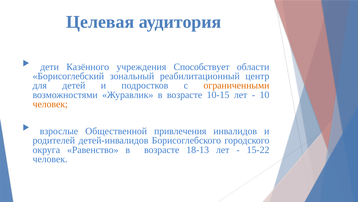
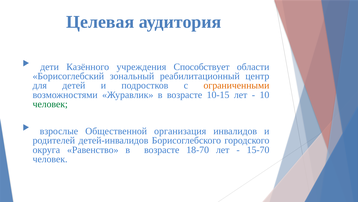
человек colour: orange -> green (50, 104)
привлечения: привлечения -> организация (180, 131)
18-13: 18-13 -> 18-70 (198, 149)
15-22: 15-22 -> 15-70 (258, 149)
